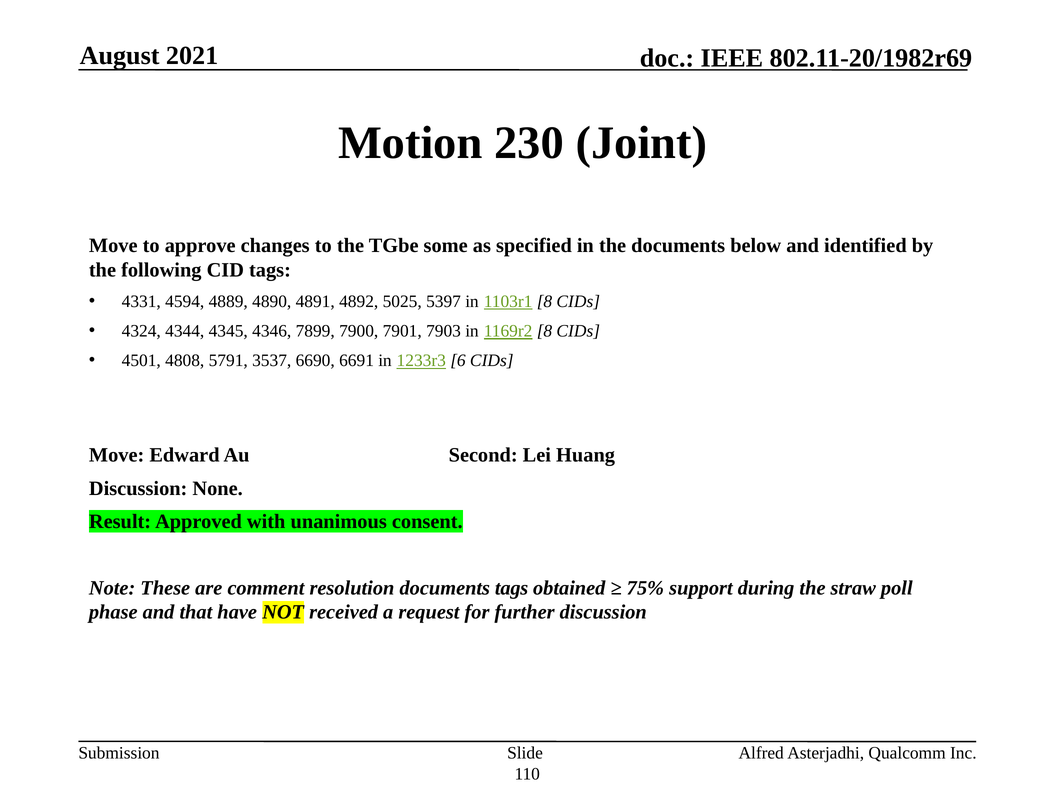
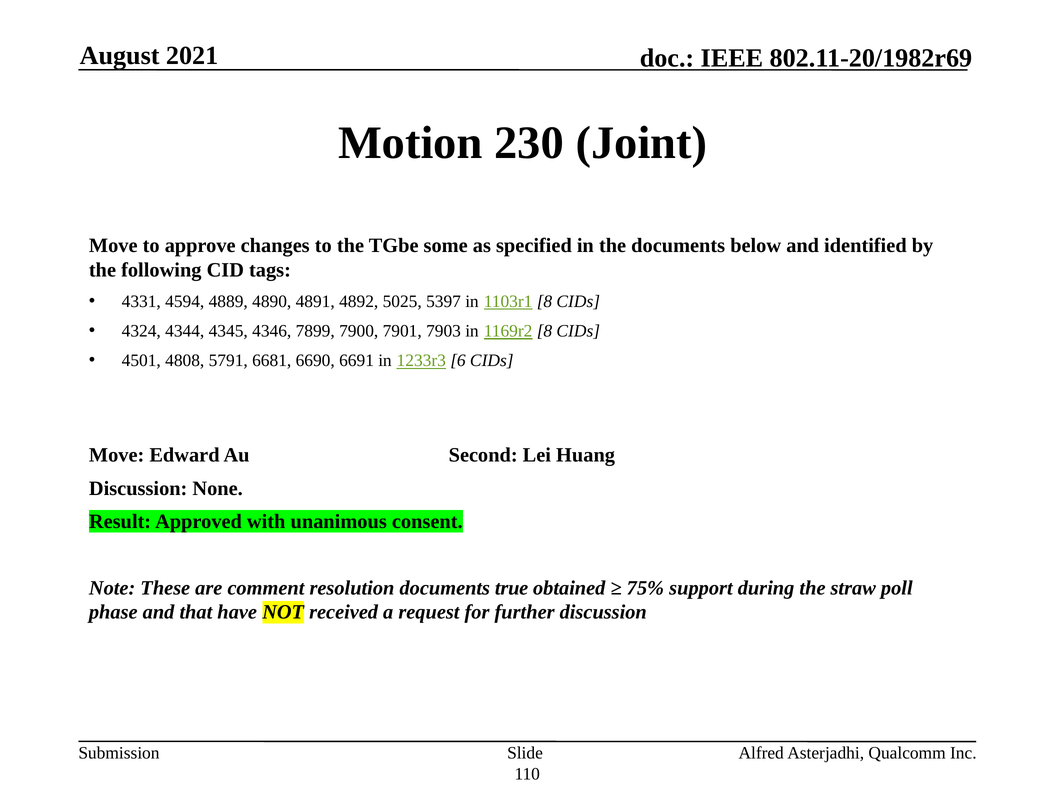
3537: 3537 -> 6681 (272, 360)
documents tags: tags -> true (512, 587)
